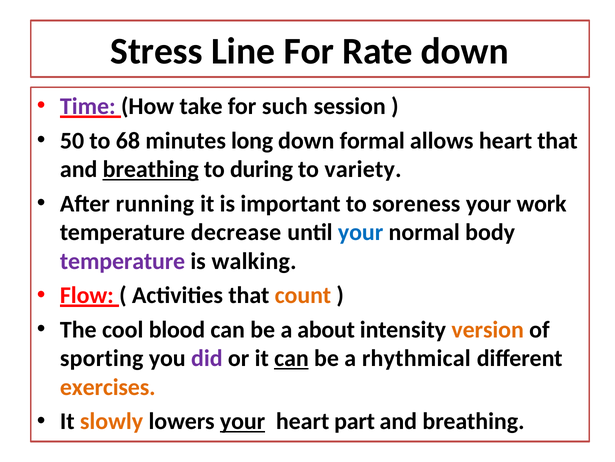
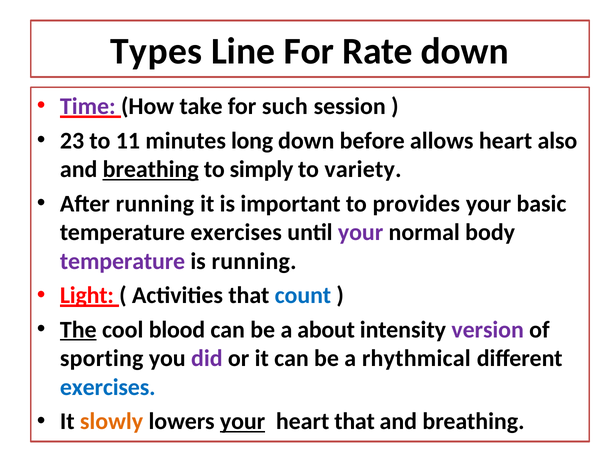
Stress: Stress -> Types (156, 51)
50: 50 -> 23 (72, 140)
68: 68 -> 11 (128, 140)
formal: formal -> before (372, 140)
heart that: that -> also (557, 140)
during: during -> simply (262, 169)
soreness: soreness -> provides (416, 203)
work: work -> basic (541, 203)
temperature decrease: decrease -> exercises (236, 232)
your colour: blue -> purple (361, 232)
is walking: walking -> running (254, 261)
Flow: Flow -> Light (87, 295)
count colour: orange -> blue (303, 295)
The underline: none -> present (78, 329)
version colour: orange -> purple (488, 329)
can underline: present -> none (291, 358)
exercises colour: orange -> blue (108, 387)
heart part: part -> that (355, 421)
